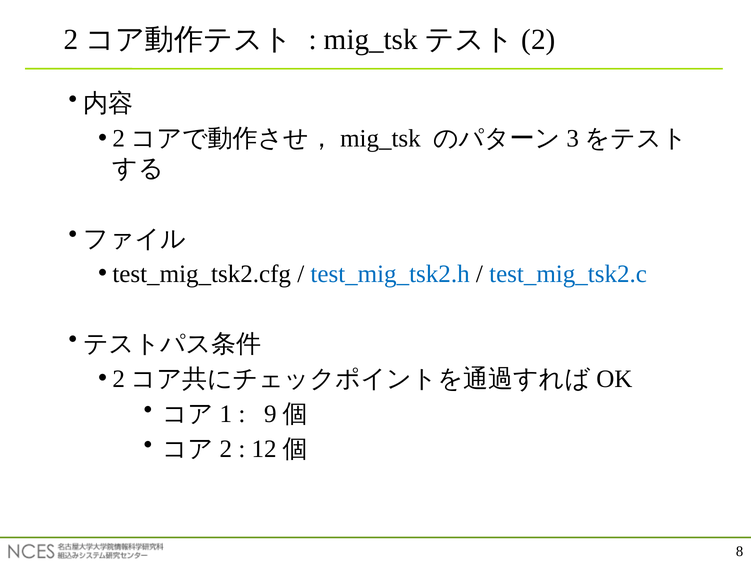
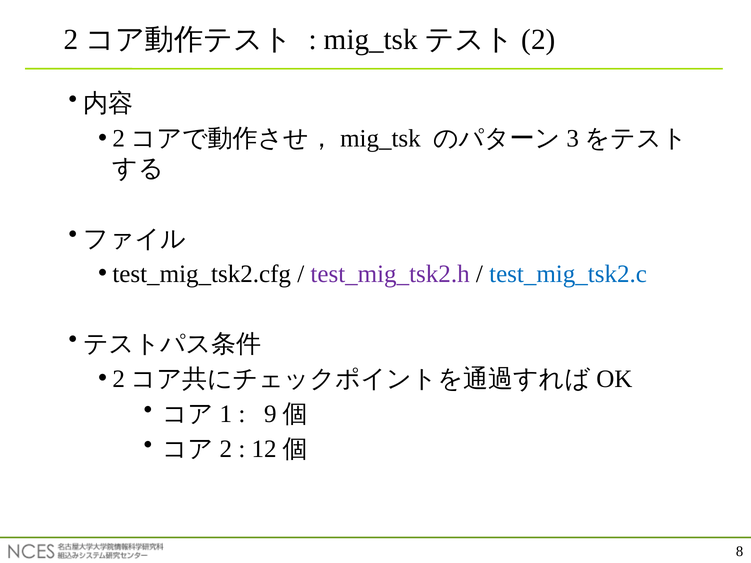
test_mig_tsk2.h colour: blue -> purple (390, 274)
